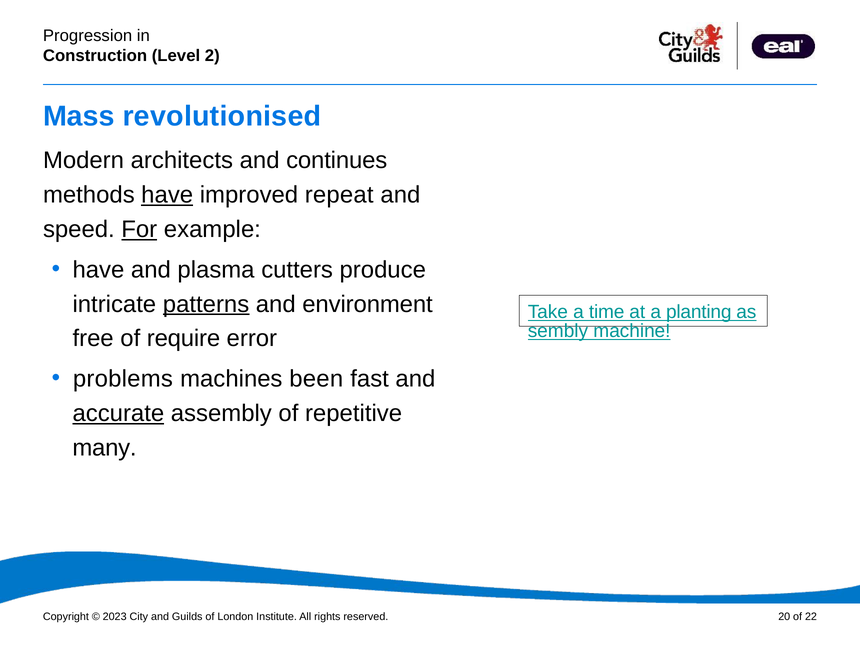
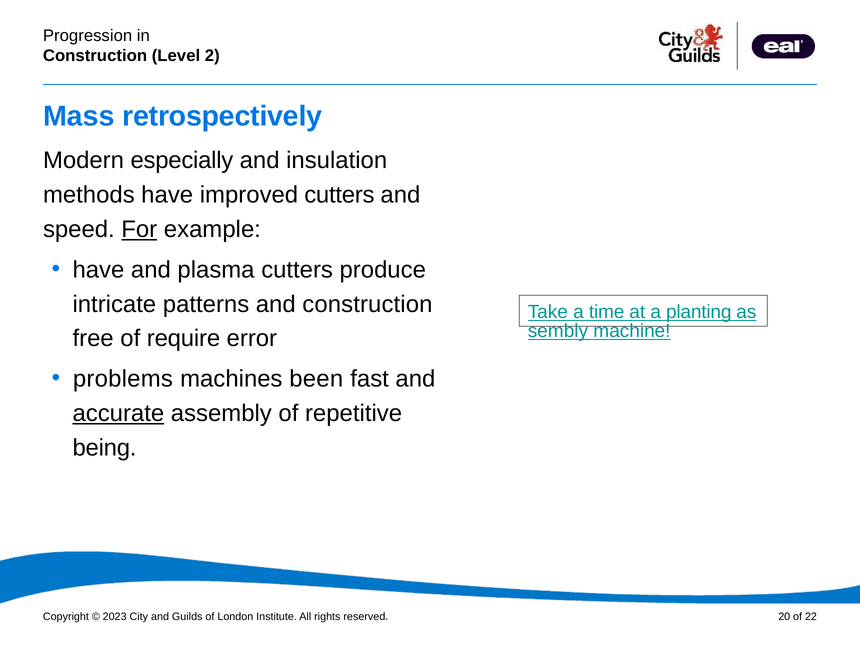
revolutionised: revolutionised -> retrospectively (222, 116)
architects: architects -> especially (182, 161)
continues: continues -> insulation (337, 161)
have underline: present -> none (167, 195)
improved repeat: repeat -> cutters (339, 195)
patterns underline: present -> none (206, 304)
and environment: environment -> construction (367, 304)
many: many -> being (104, 448)
